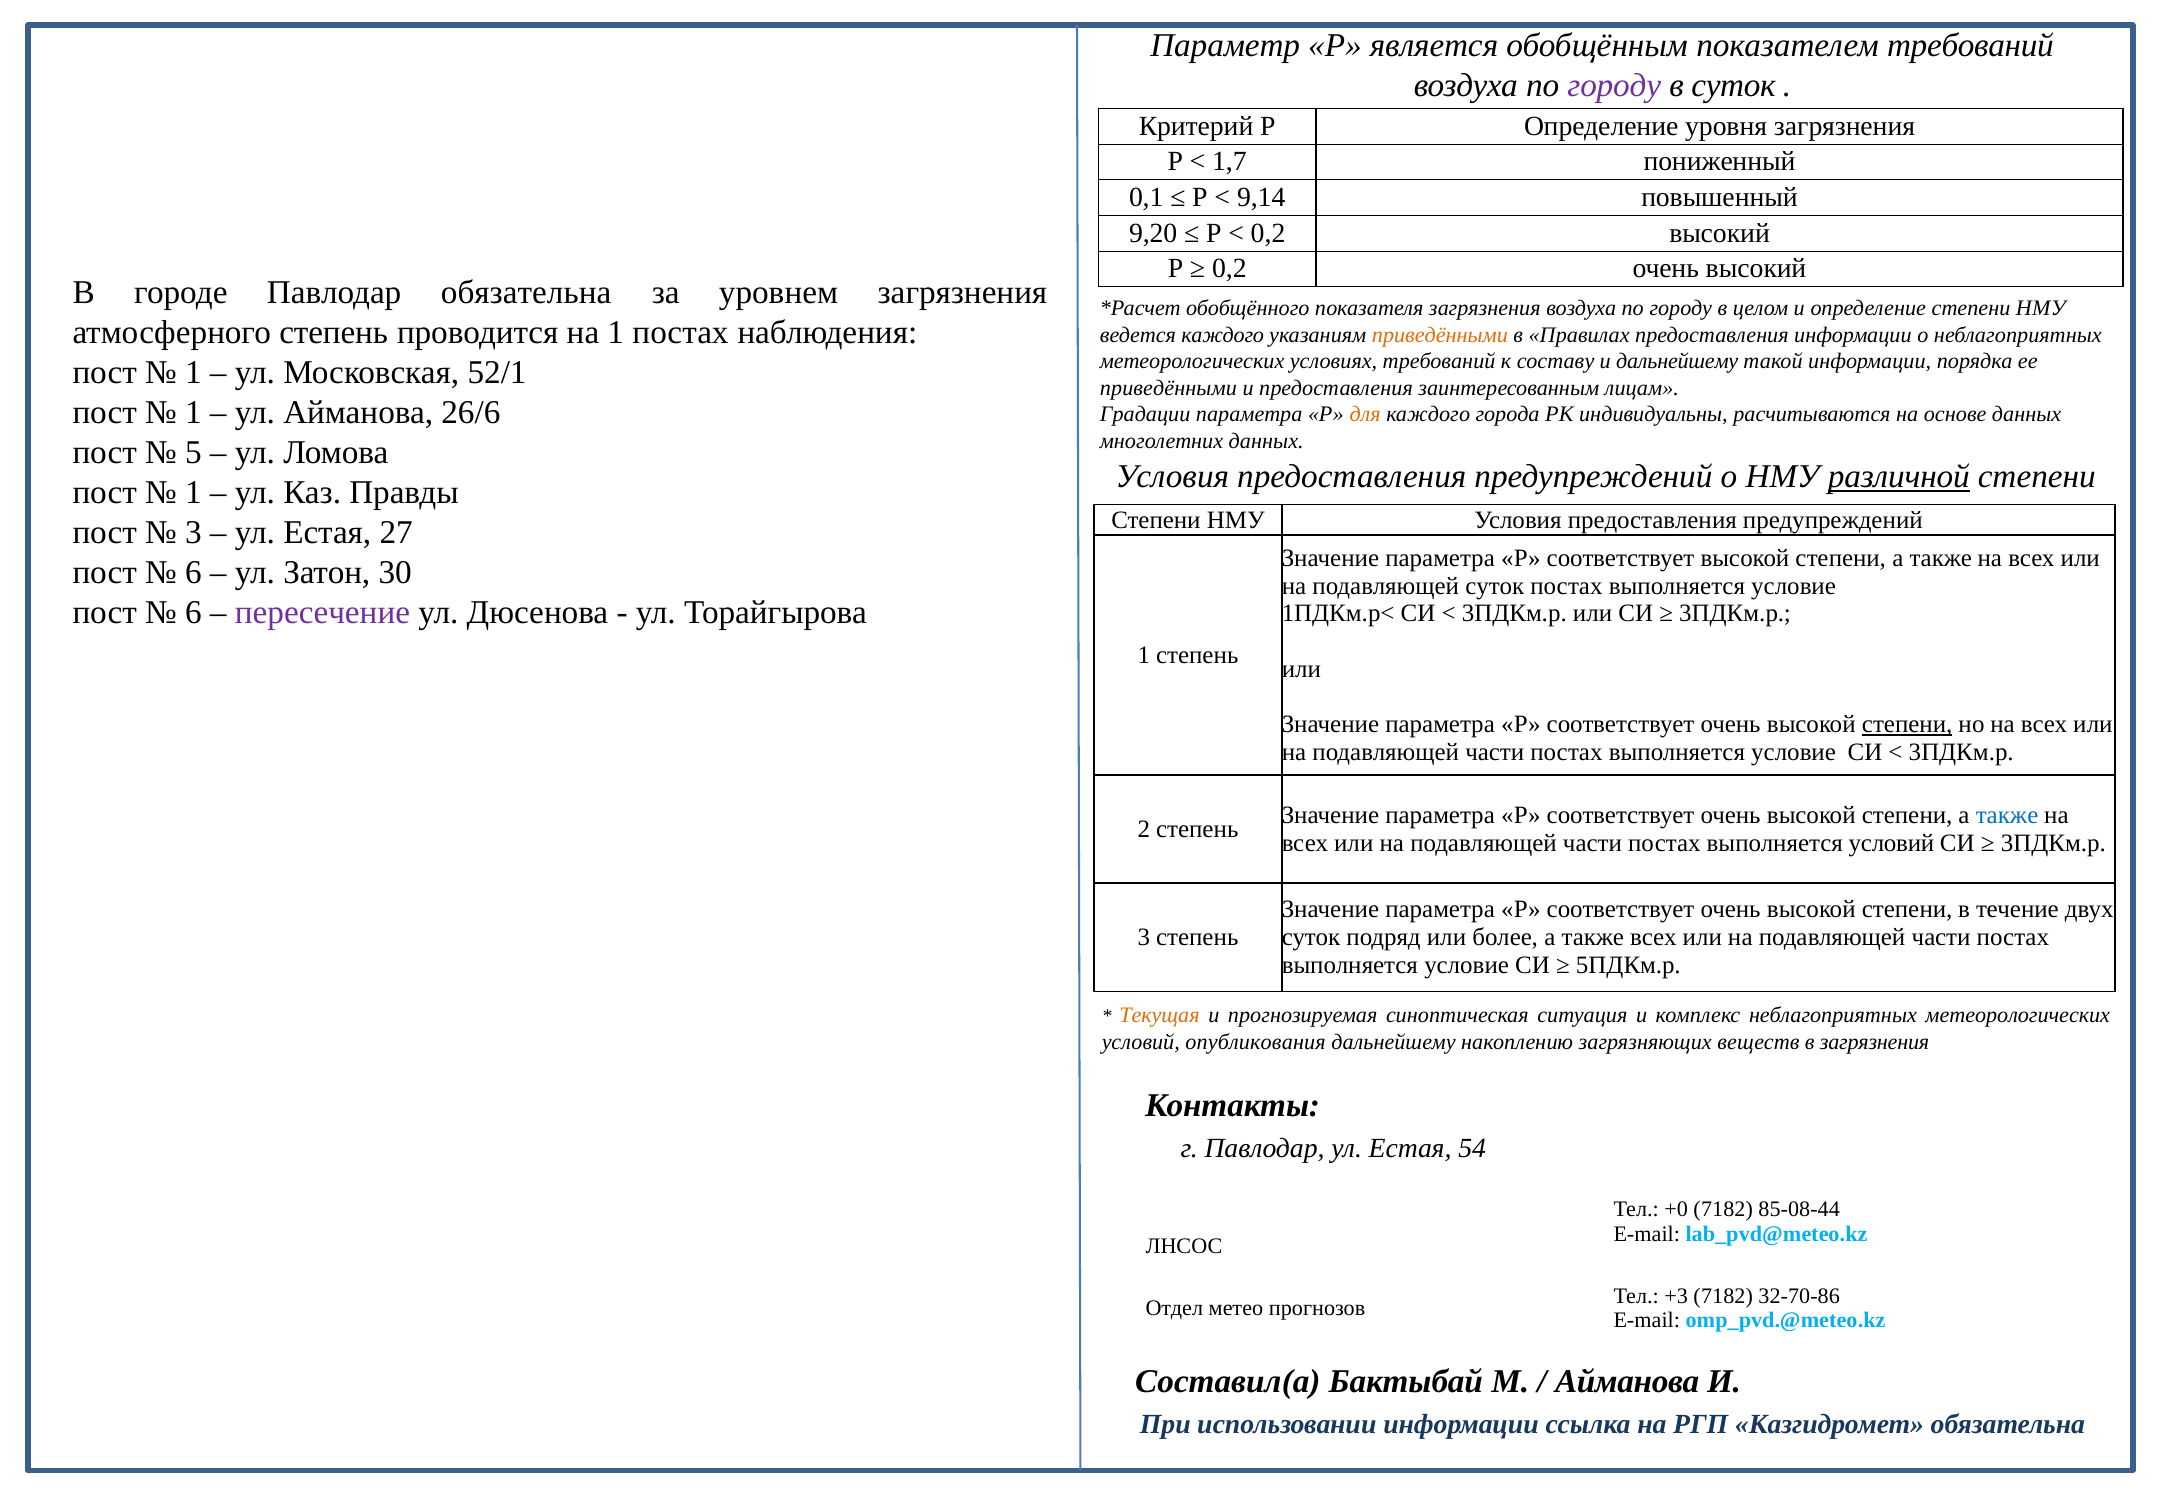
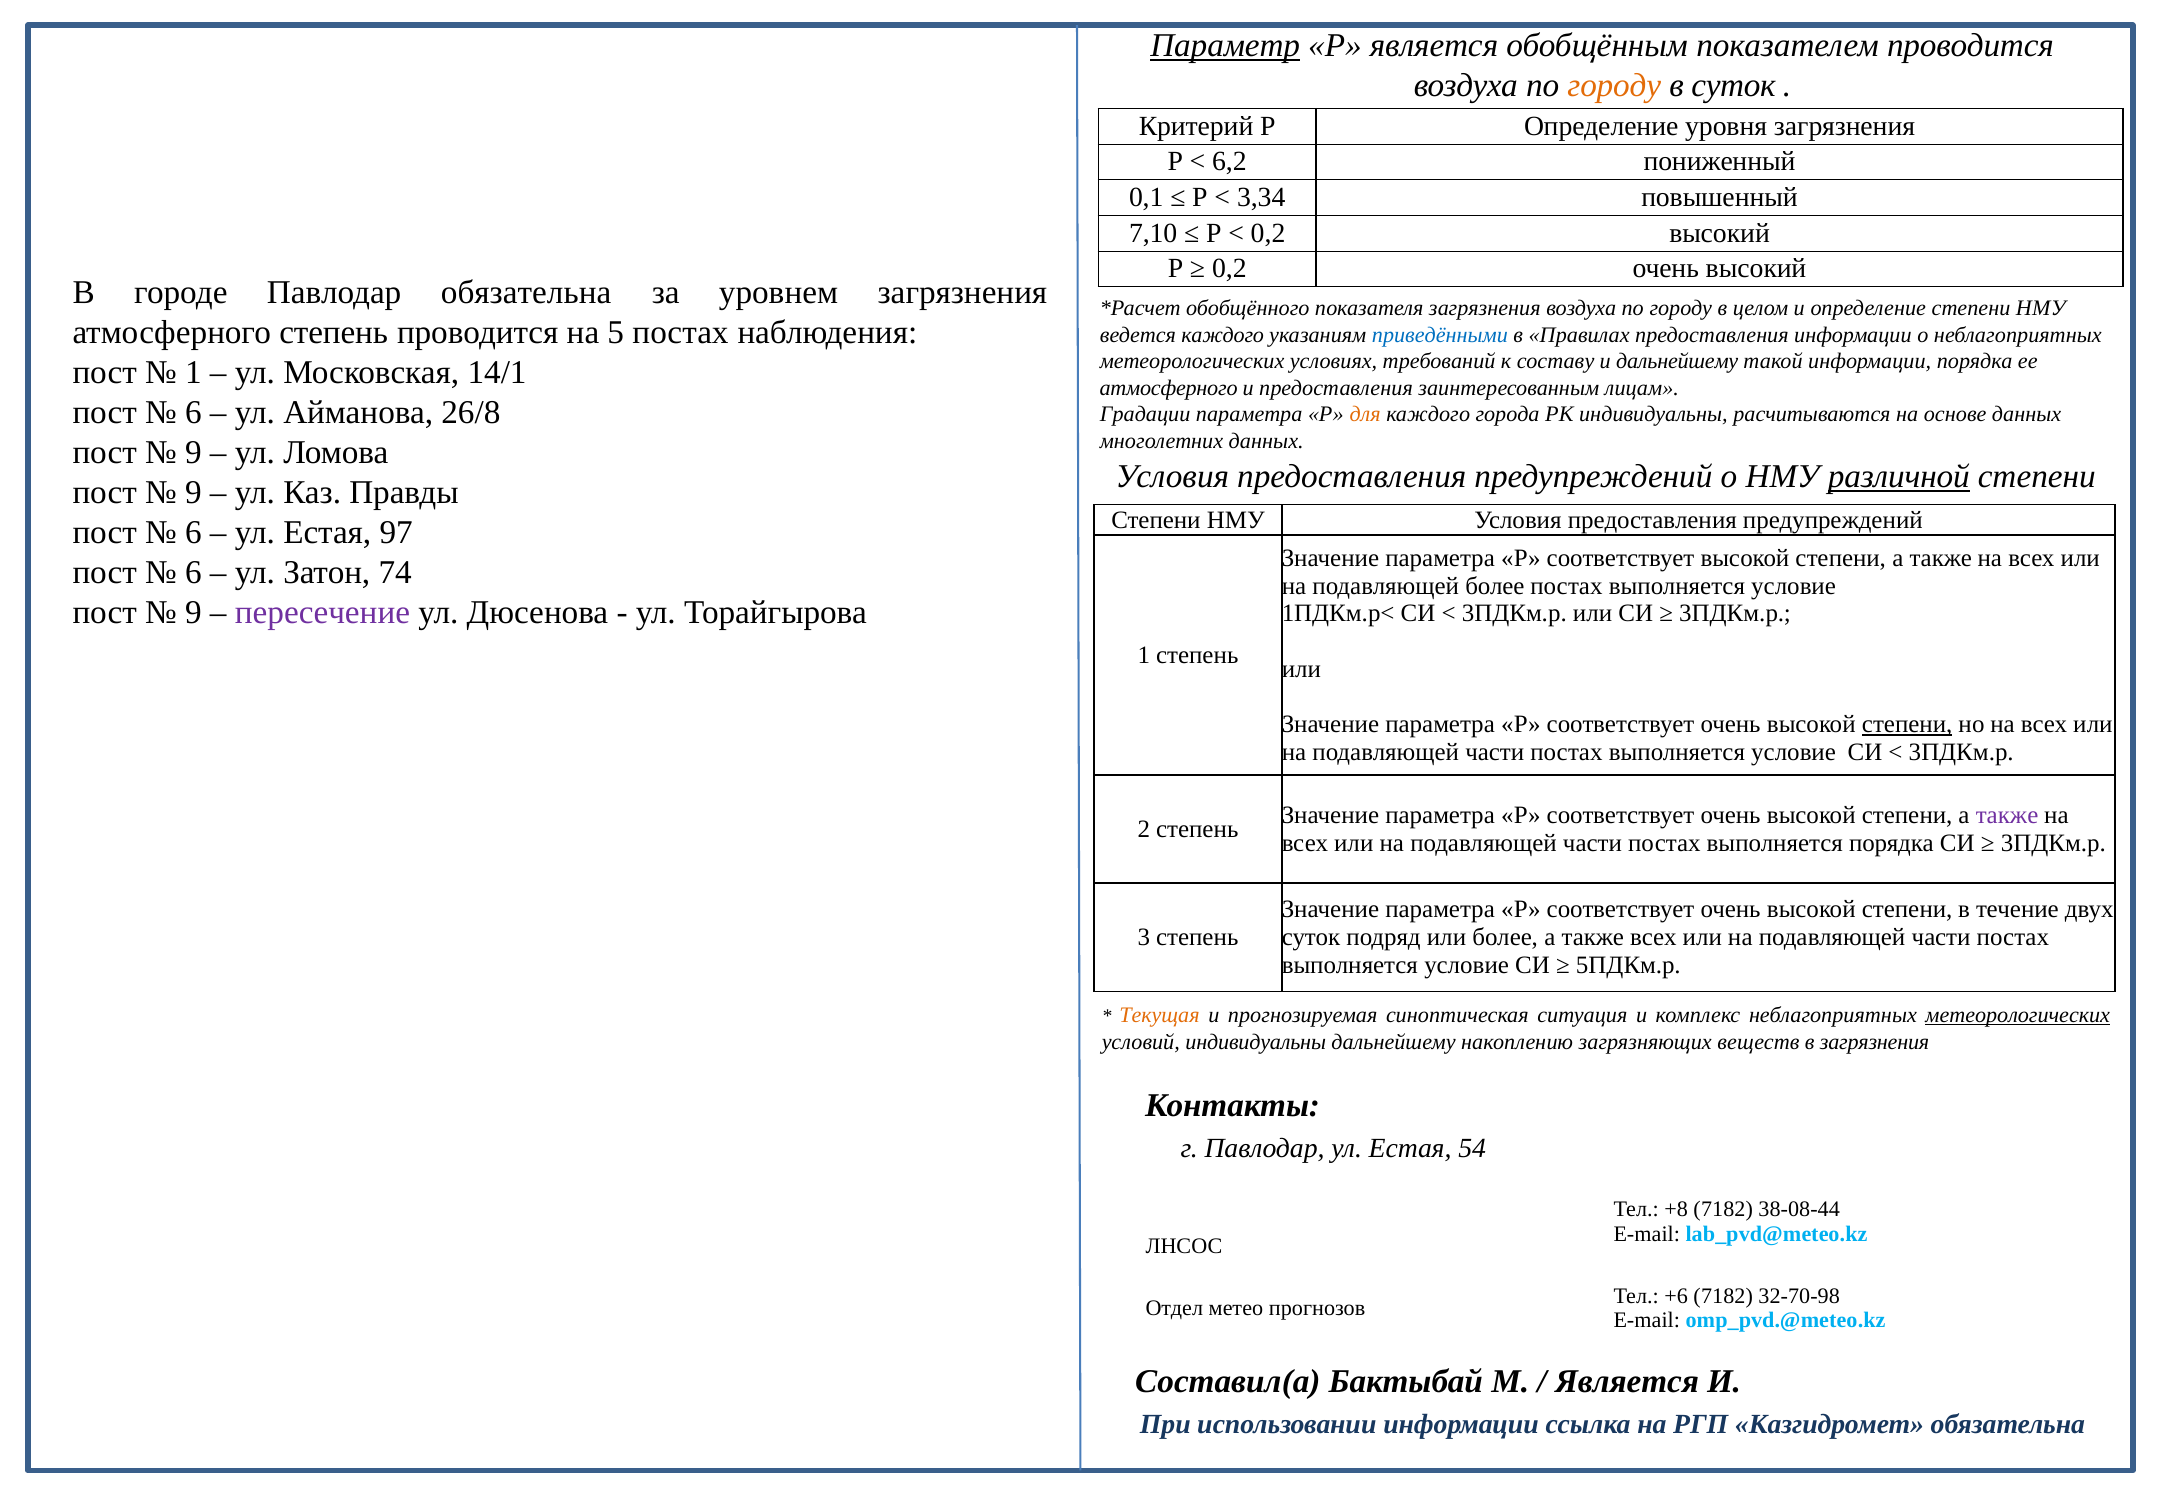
Параметр underline: none -> present (1225, 46)
показателем требований: требований -> проводится (1970, 46)
городу colour: purple -> orange (1614, 85)
1,7: 1,7 -> 6,2 (1229, 162)
9,14: 9,14 -> 3,34 (1261, 197)
9,20: 9,20 -> 7,10 (1153, 233)
на 1: 1 -> 5 (616, 333)
приведёнными colour: orange -> blue (1440, 335)
52/1: 52/1 -> 14/1 (497, 373)
приведёнными: приведёнными -> атмосферного (1169, 388)
1: 1 -> 6 (193, 413)
26/6: 26/6 -> 26/8 (471, 413)
5: 5 -> 9 (193, 453)
1: 1 -> 9 (193, 493)
3: 3 -> 6 (193, 532)
27: 27 -> 97 (396, 532)
30: 30 -> 74 (395, 572)
подавляющей суток: суток -> более (1495, 586)
6: 6 -> 9 (193, 612)
также colour: blue -> purple (2007, 815)
выполняется условий: условий -> порядка (1891, 843)
метеорологических underline: none -> present (2018, 1015)
условий опубликования: опубликования -> индивидуальны (1256, 1042)
+0: +0 -> +8 (1676, 1210)
85-08-44: 85-08-44 -> 38-08-44 (1799, 1210)
+3: +3 -> +6 (1676, 1296)
32-70-86: 32-70-86 -> 32-70-98 (1799, 1296)
Айманова: Айманова -> Является (1627, 1381)
